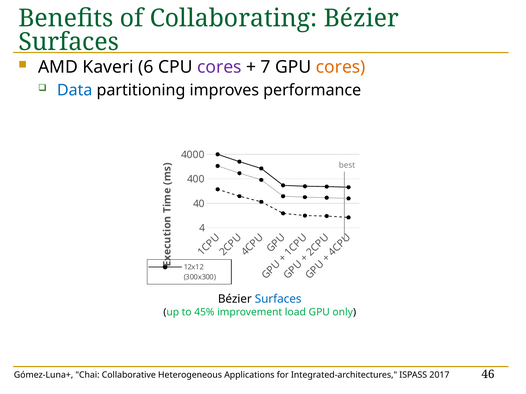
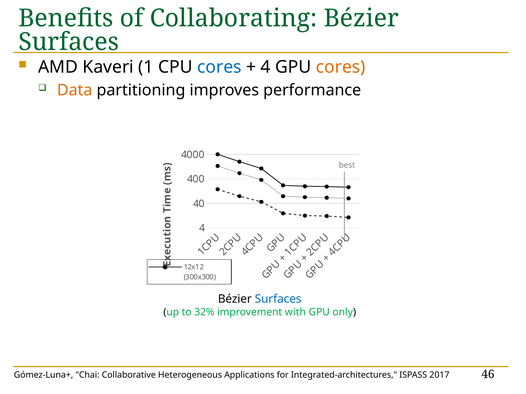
Kaveri 6: 6 -> 1 (146, 67)
cores colour: purple -> blue (219, 67)
7: 7 -> 4 (266, 67)
Data colour: blue -> orange (75, 90)
45%: 45% -> 32% (204, 312)
load: load -> with (295, 312)
